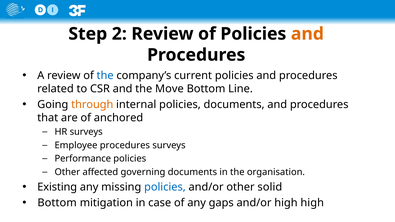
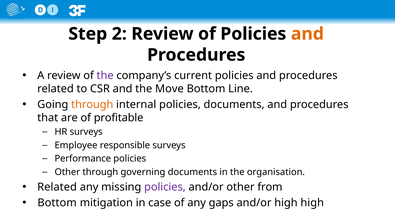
the colour: blue -> purple (105, 76)
anchored: anchored -> profitable (119, 118)
Employee procedures: procedures -> responsible (125, 145)
Other affected: affected -> through (100, 172)
Existing: Existing -> Related (57, 187)
policies colour: blue -> purple (165, 187)
solid: solid -> from (270, 187)
